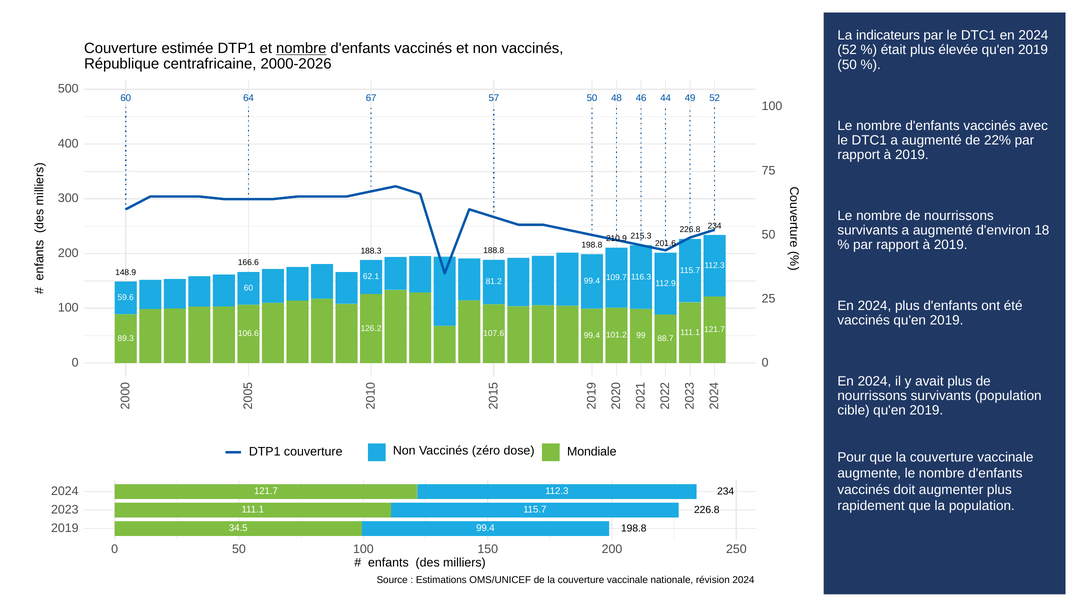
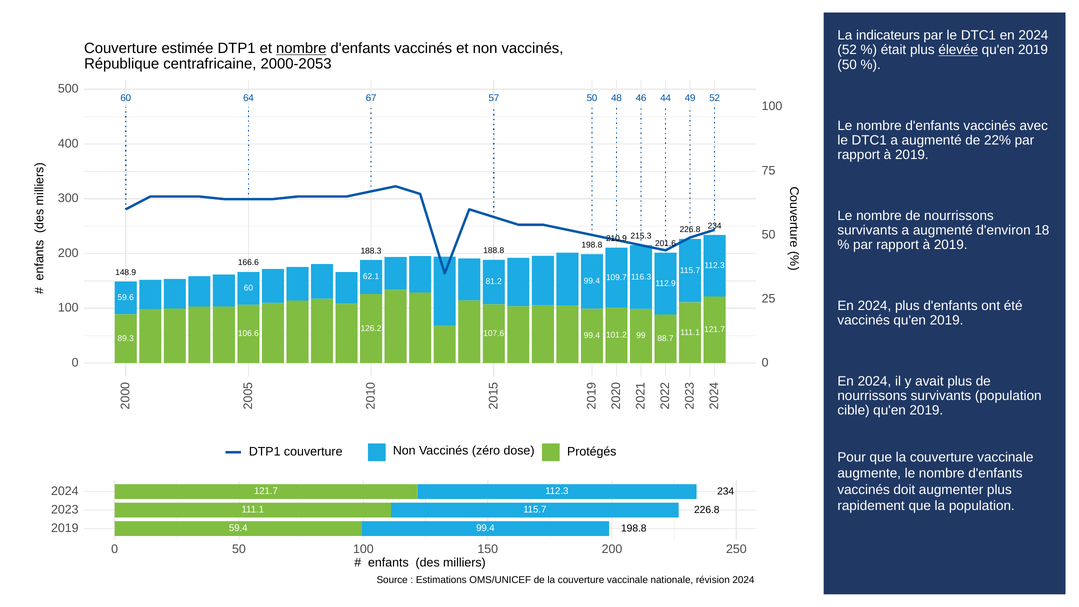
élevée underline: none -> present (958, 50)
2000-2026: 2000-2026 -> 2000-2053 (296, 64)
Mondiale: Mondiale -> Protégés (592, 452)
34.5: 34.5 -> 59.4 (238, 528)
